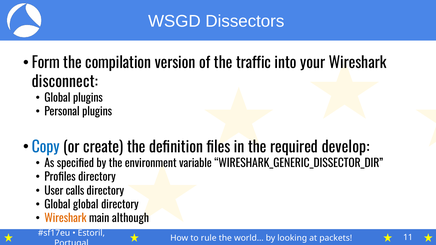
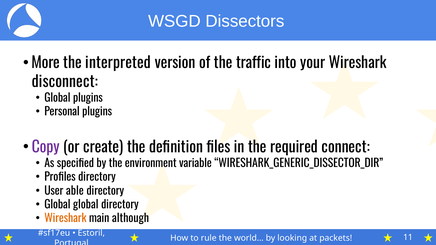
Form: Form -> More (46, 63)
compilation: compilation -> interpreted (118, 63)
Copy colour: blue -> purple (46, 147)
develop: develop -> connect (346, 147)
calls: calls -> able (75, 191)
